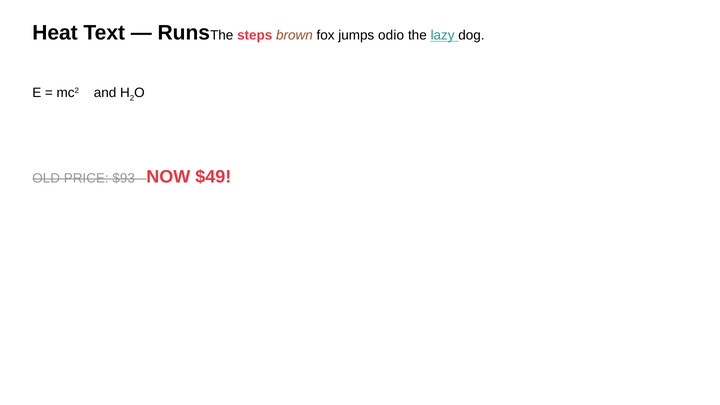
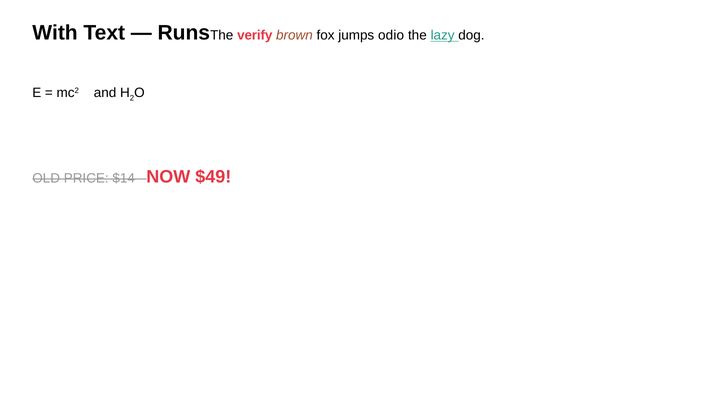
Heat: Heat -> With (55, 33)
steps: steps -> verify (255, 35)
$93: $93 -> $14 (124, 178)
